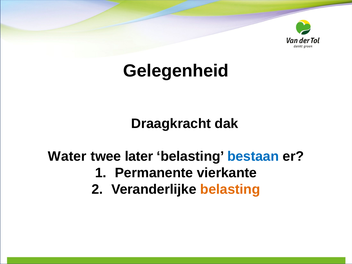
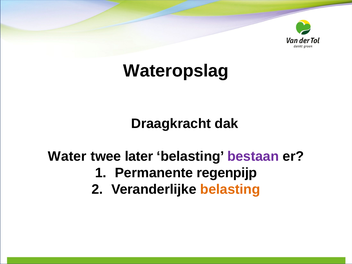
Gelegenheid: Gelegenheid -> Wateropslag (176, 71)
bestaan colour: blue -> purple (253, 156)
vierkante: vierkante -> regenpijp (227, 173)
